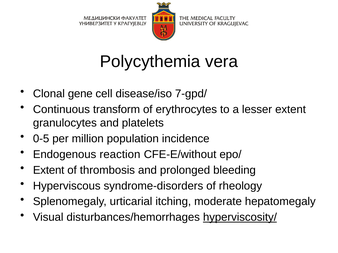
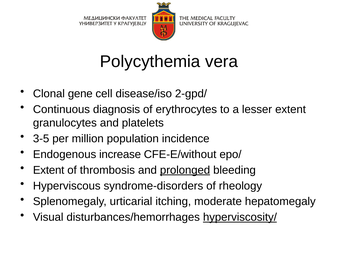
7-gpd/: 7-gpd/ -> 2-gpd/ (191, 94)
transform: transform -> diagnosis (117, 110)
0-5: 0-5 -> 3-5 (41, 139)
reaction: reaction -> increase (120, 155)
prolonged underline: none -> present (185, 170)
